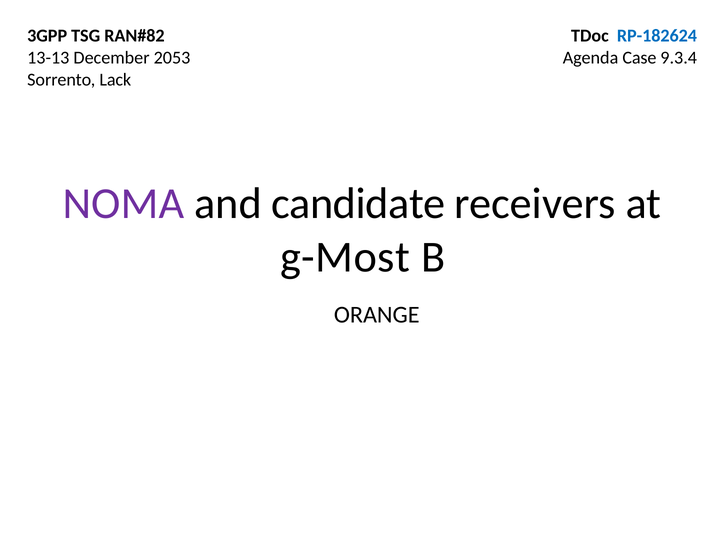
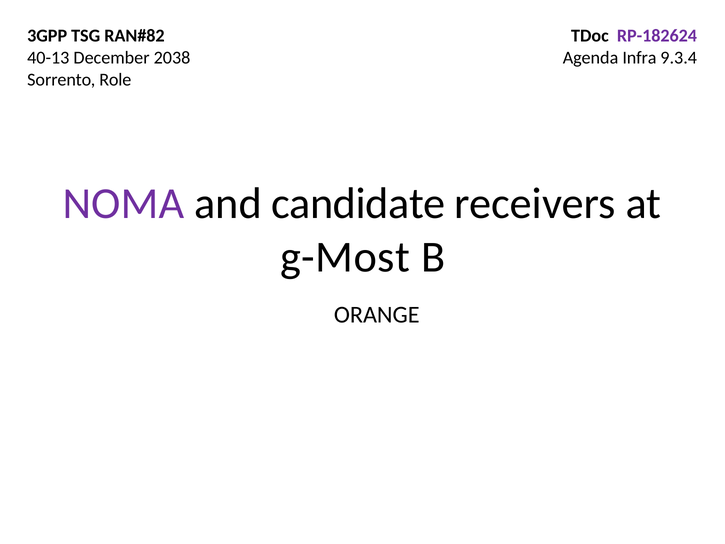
RP-182624 colour: blue -> purple (657, 36)
13-13: 13-13 -> 40-13 (48, 58)
2053: 2053 -> 2038 (172, 58)
Case: Case -> Infra (639, 58)
Lack: Lack -> Role (115, 80)
